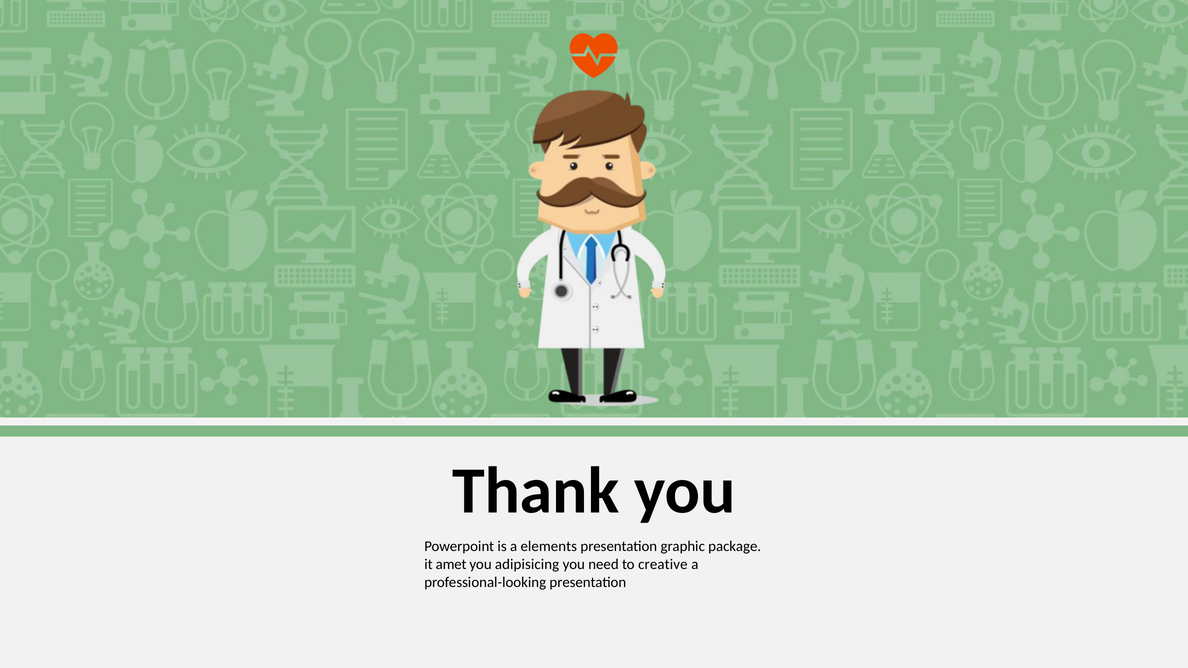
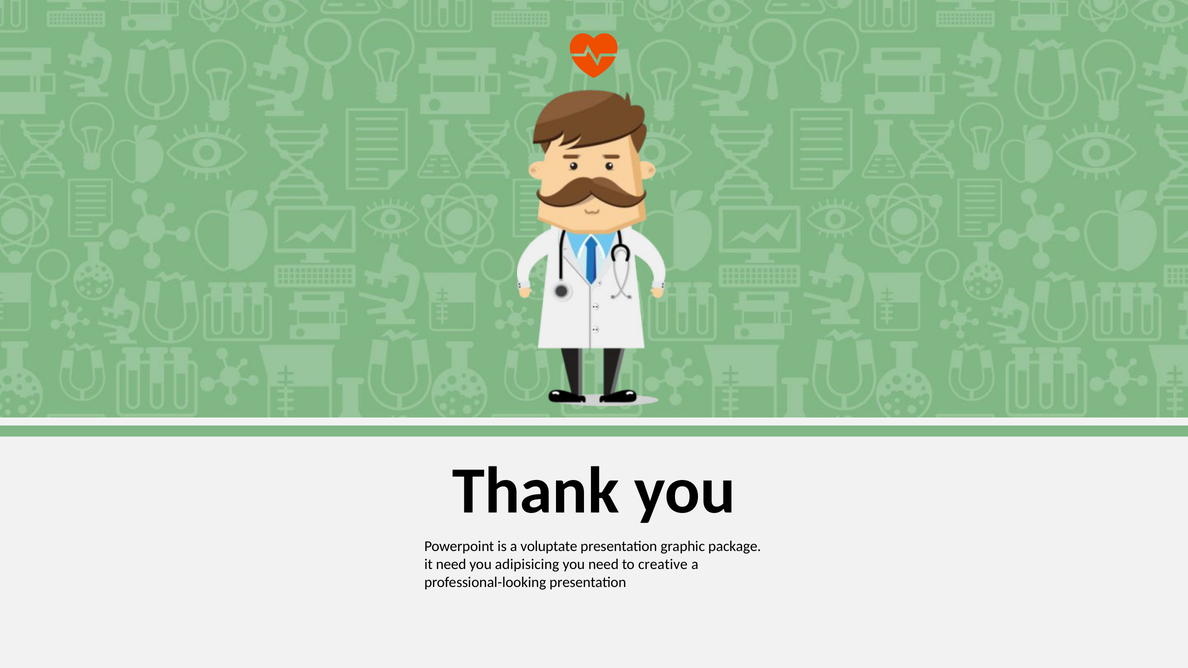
elements: elements -> voluptate (549, 547)
it amet: amet -> need (451, 564)
